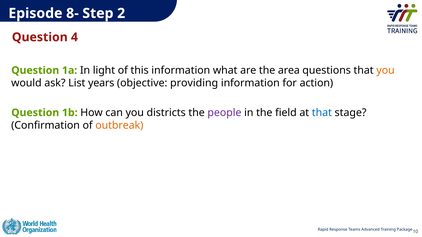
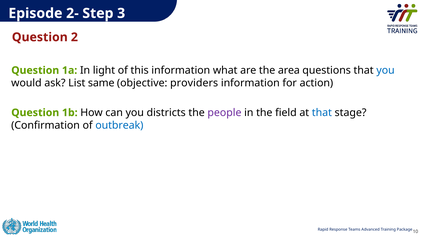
8-: 8- -> 2- (72, 13)
2: 2 -> 3 (121, 13)
4: 4 -> 2 (74, 37)
you colour: orange -> blue (386, 70)
years: years -> same (101, 83)
providing: providing -> providers (194, 83)
outbreak colour: orange -> blue (119, 125)
